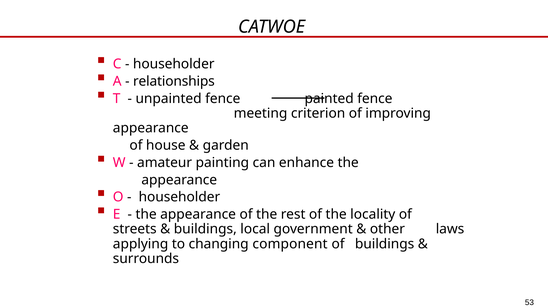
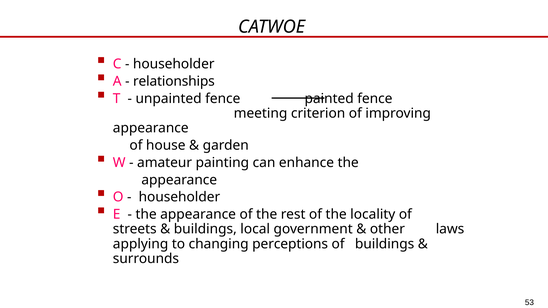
component: component -> perceptions (290, 244)
